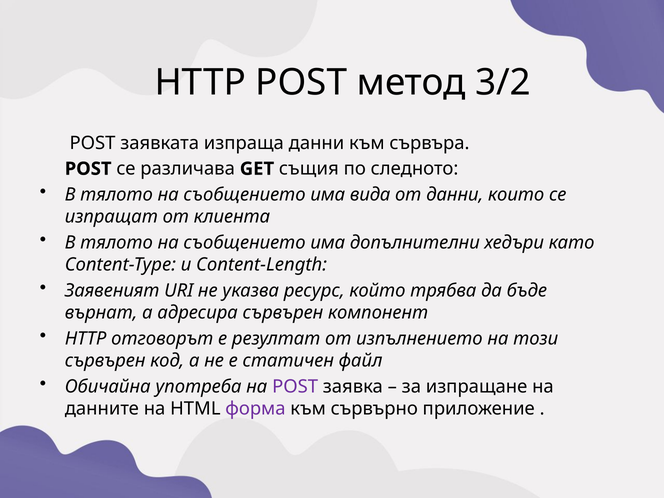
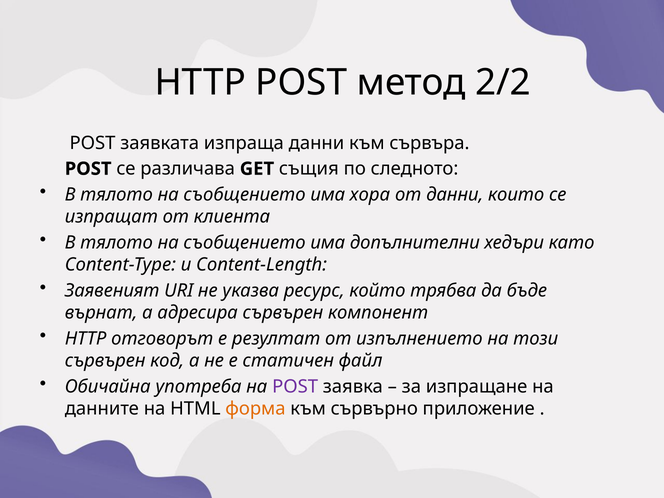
3/2: 3/2 -> 2/2 (503, 83)
вида: вида -> хора (370, 195)
форма colour: purple -> orange (255, 409)
